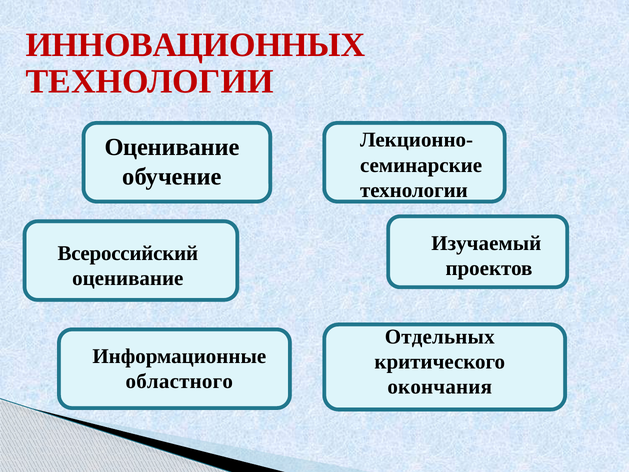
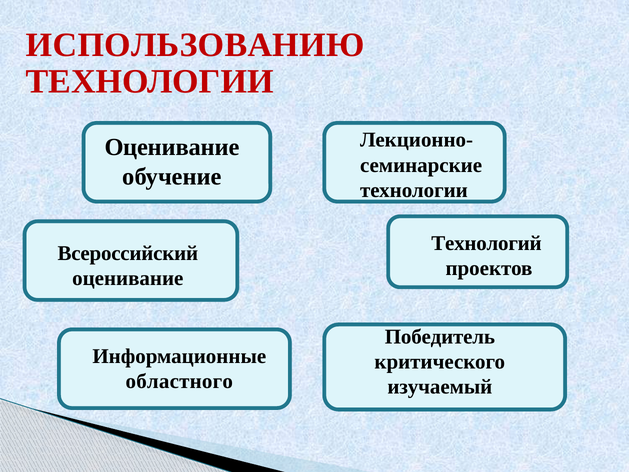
ИННОВАЦИОННЫХ: ИННОВАЦИОННЫХ -> ИСПОЛЬЗОВАНИЮ (195, 45)
Изучаемый: Изучаемый -> Технологий (486, 243)
Отдельных: Отдельных -> Победитель (440, 337)
окончания: окончания -> изучаемый (440, 387)
